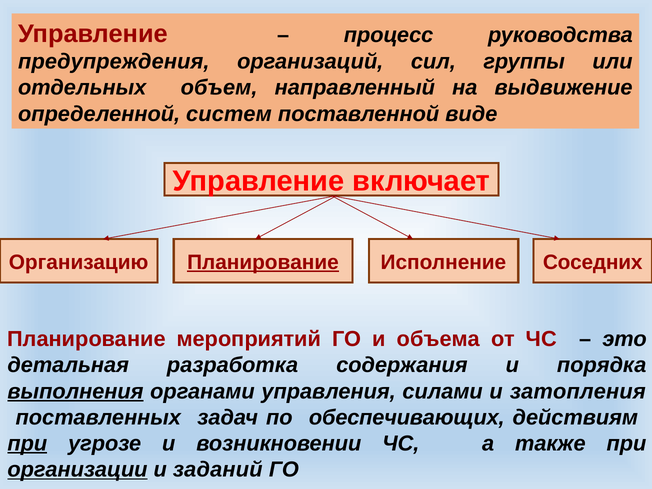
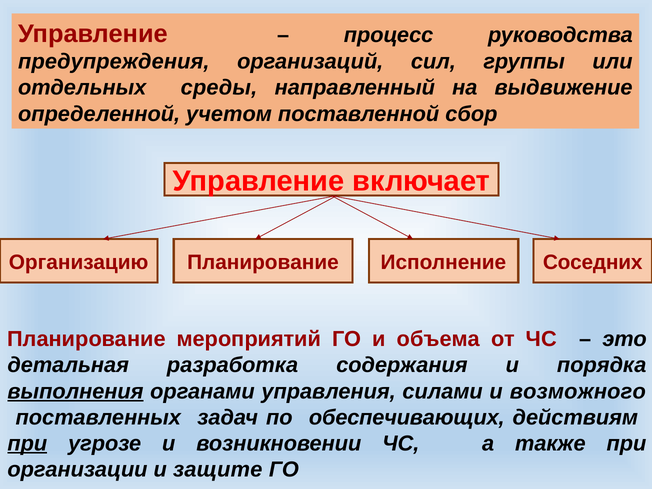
объем: объем -> среды (219, 88)
систем: систем -> учетом (229, 114)
виде: виде -> сбор (471, 114)
Планирование underline: present -> none (263, 262)
затопления: затопления -> возможного (578, 391)
организации underline: present -> none (77, 470)
заданий: заданий -> защите (218, 470)
